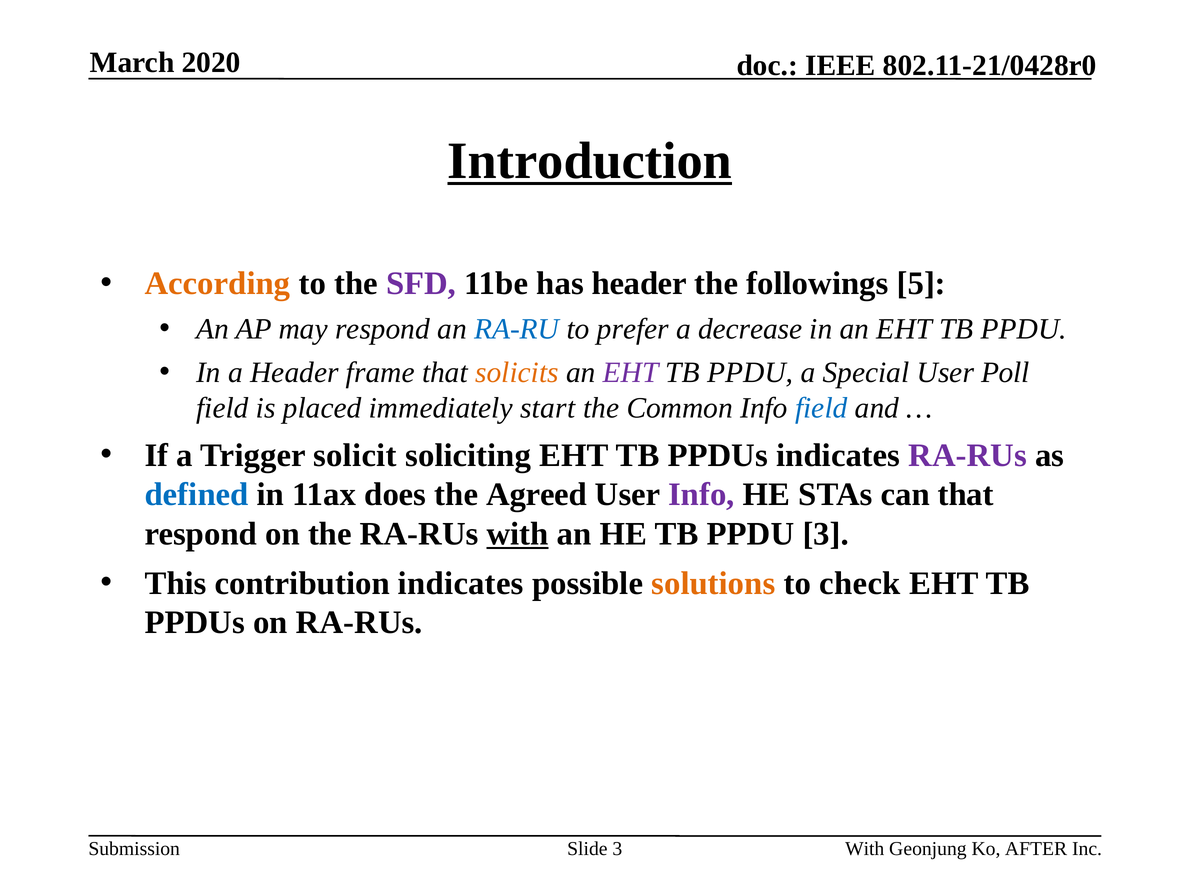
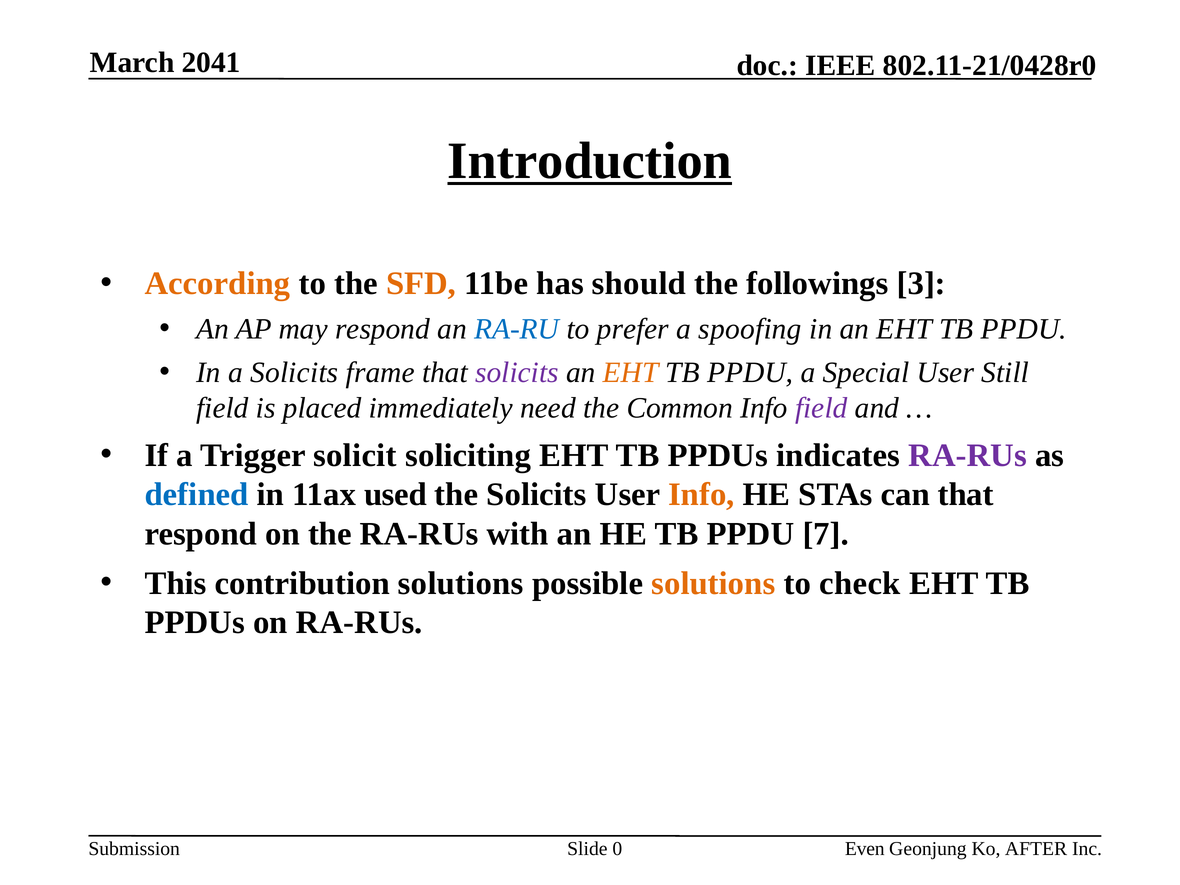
2020: 2020 -> 2041 (211, 63)
SFD colour: purple -> orange (421, 284)
has header: header -> should (639, 284)
5: 5 -> 3 (921, 284)
decrease: decrease -> spoofing (750, 329)
a Header: Header -> Solicits (294, 372)
solicits colour: orange -> purple (517, 372)
EHT colour: purple -> orange (631, 372)
Poll: Poll -> Still (1005, 372)
start: start -> need (548, 408)
field colour: blue -> purple (821, 408)
does: does -> used (395, 495)
the Agreed: Agreed -> Solicits (536, 495)
Info colour: purple -> orange (701, 495)
with underline: present -> none (518, 534)
PPDU 3: 3 -> 7 (826, 534)
contribution indicates: indicates -> solutions (461, 583)
Slide 3: 3 -> 0 (617, 849)
With: With -> Even (865, 849)
